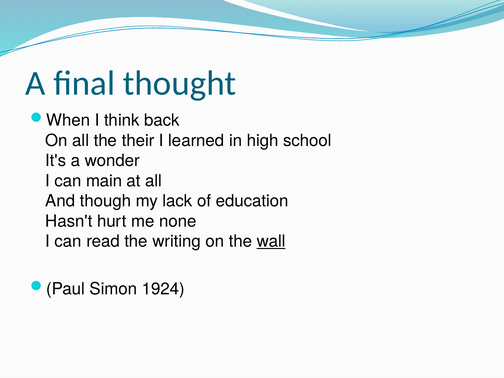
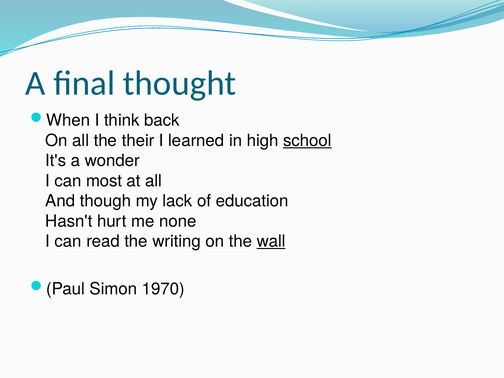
school underline: none -> present (307, 141)
main: main -> most (104, 181)
1924: 1924 -> 1970 (163, 289)
